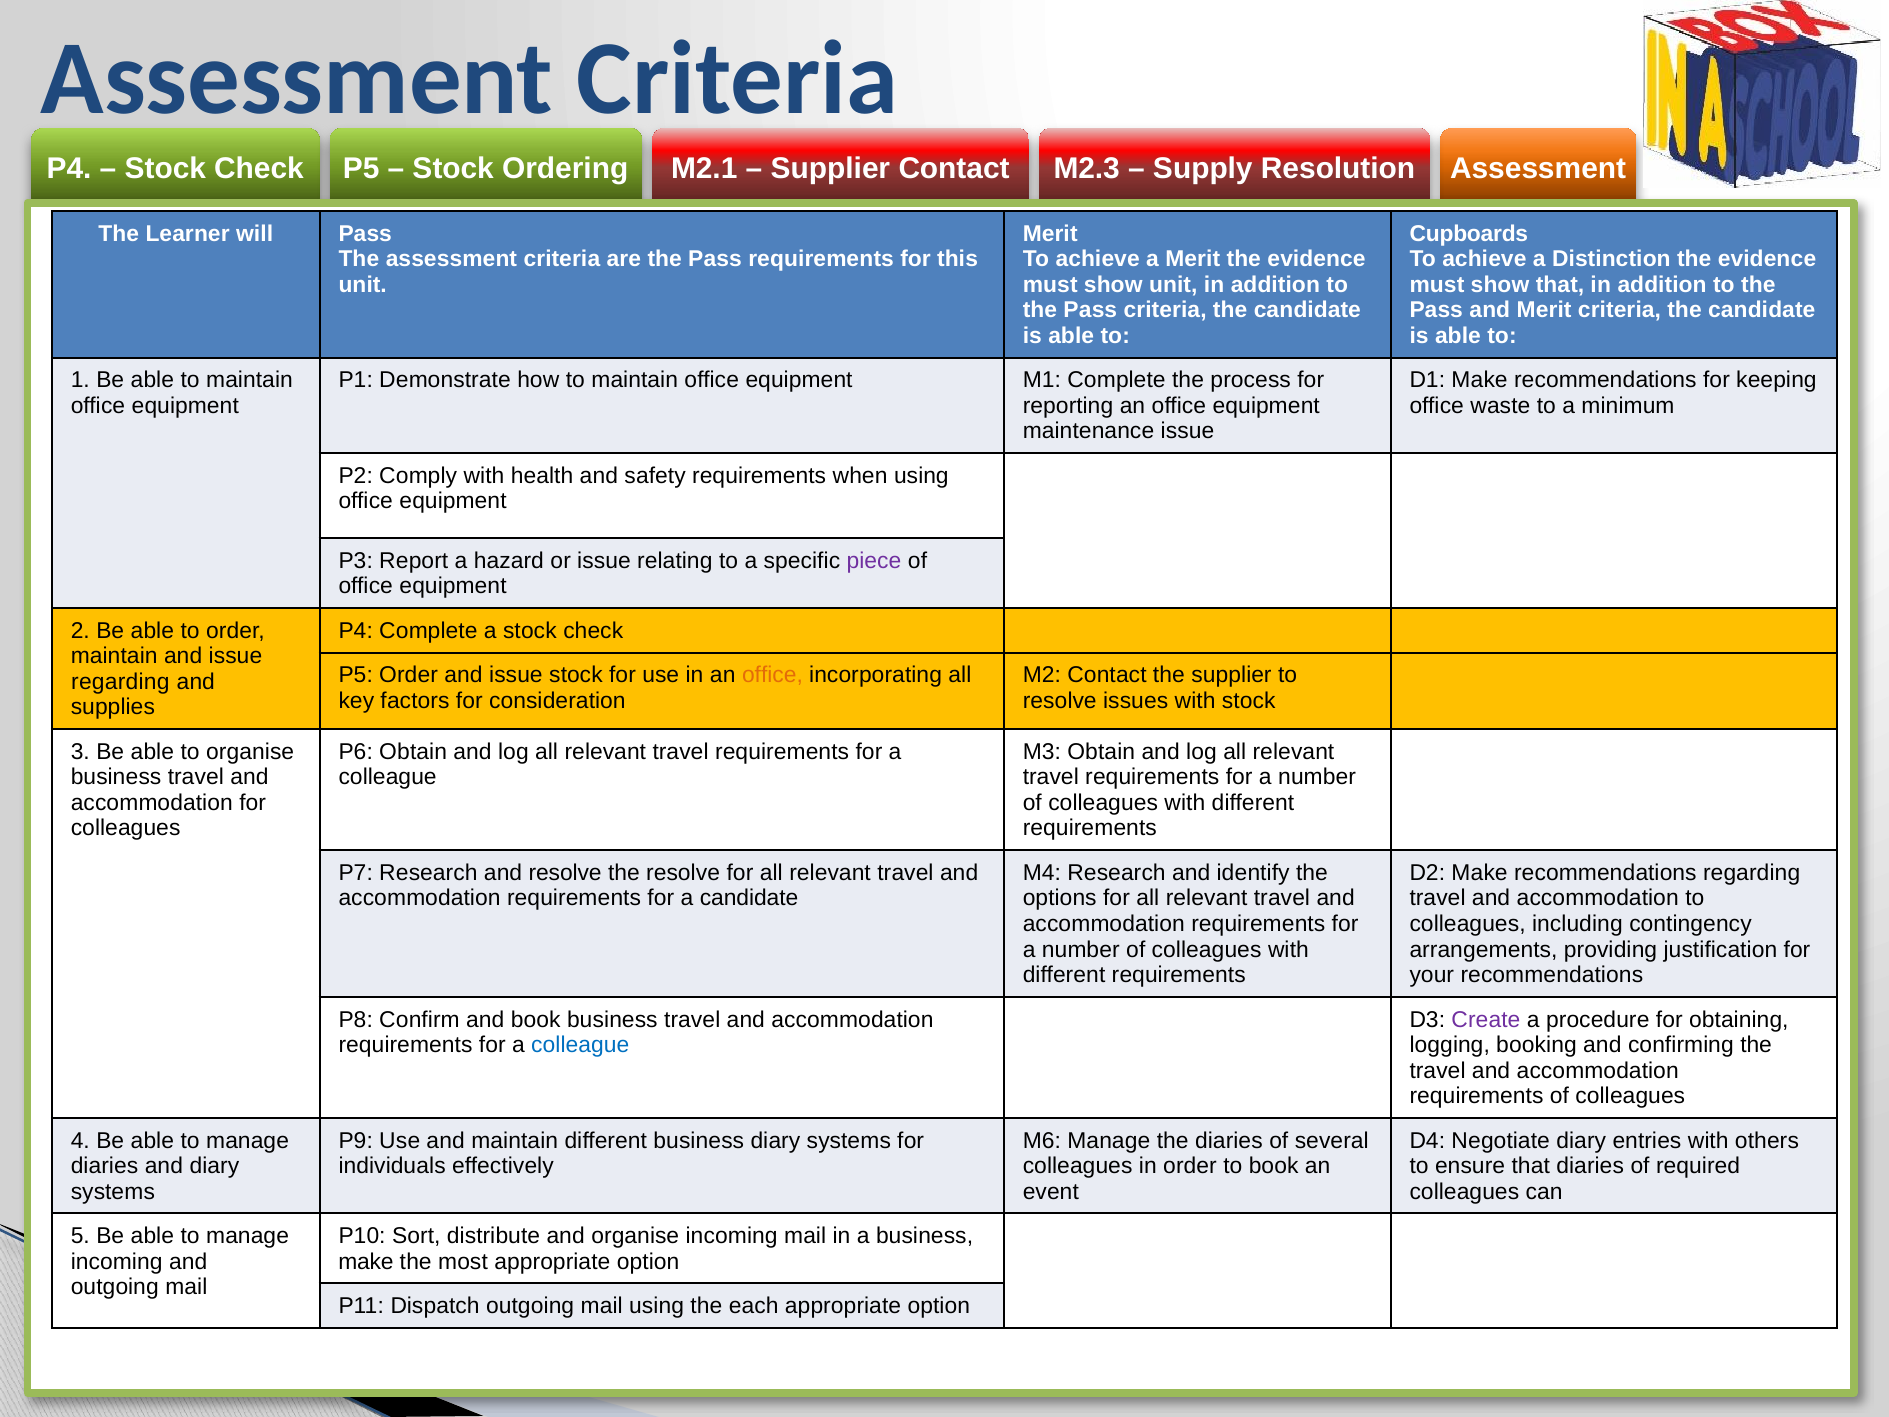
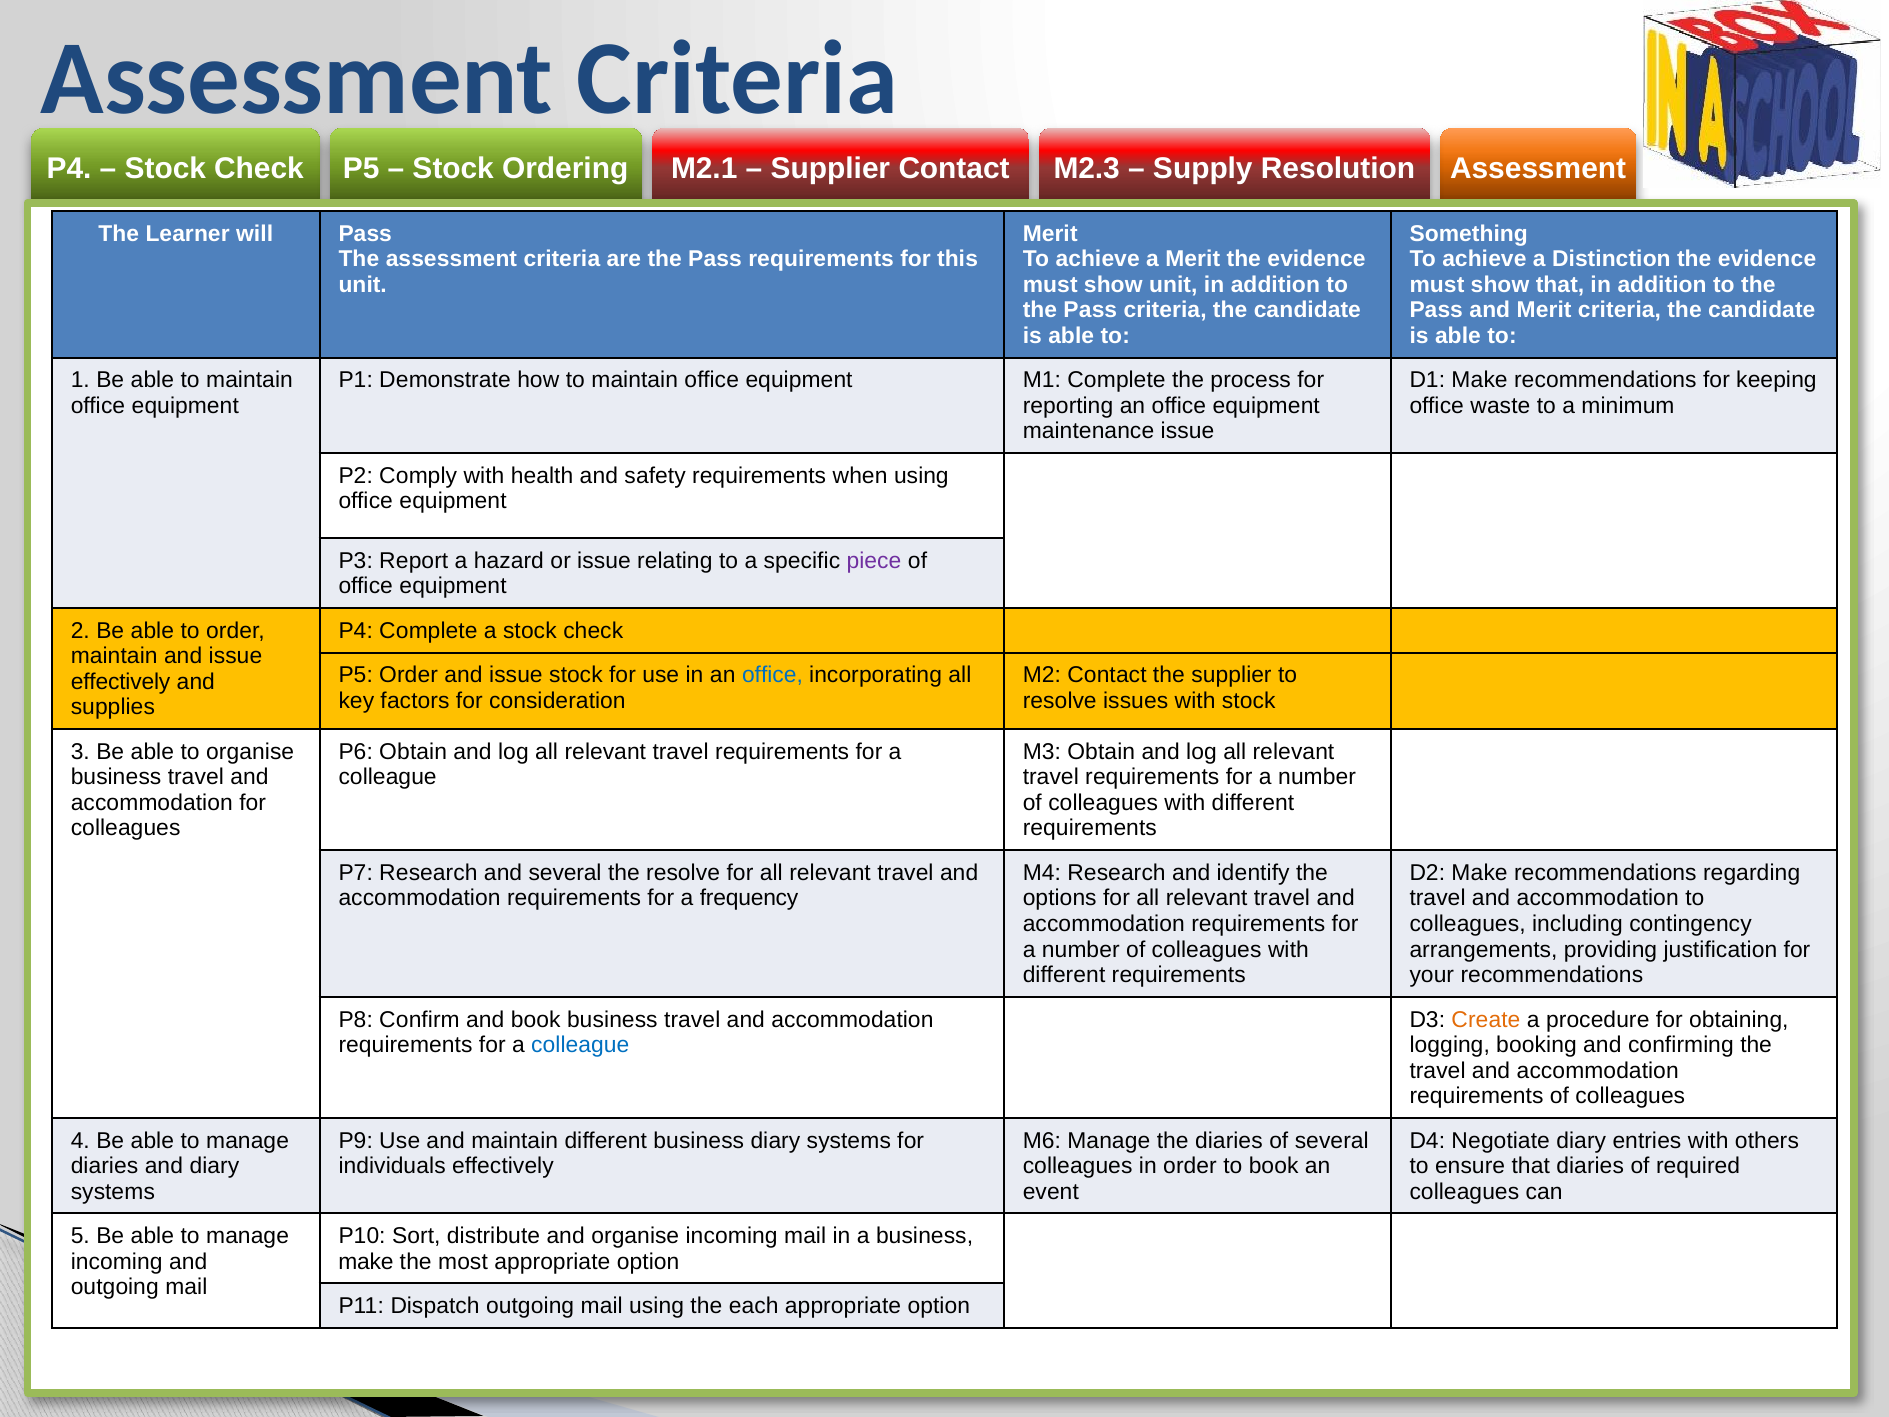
Cupboards: Cupboards -> Something (1469, 234)
office colour: orange -> blue (772, 675)
regarding: regarding -> effectively (121, 682)
and resolve: resolve -> several (565, 873)
a candidate: candidate -> frequency (749, 898)
Create colour: purple -> orange (1486, 1019)
